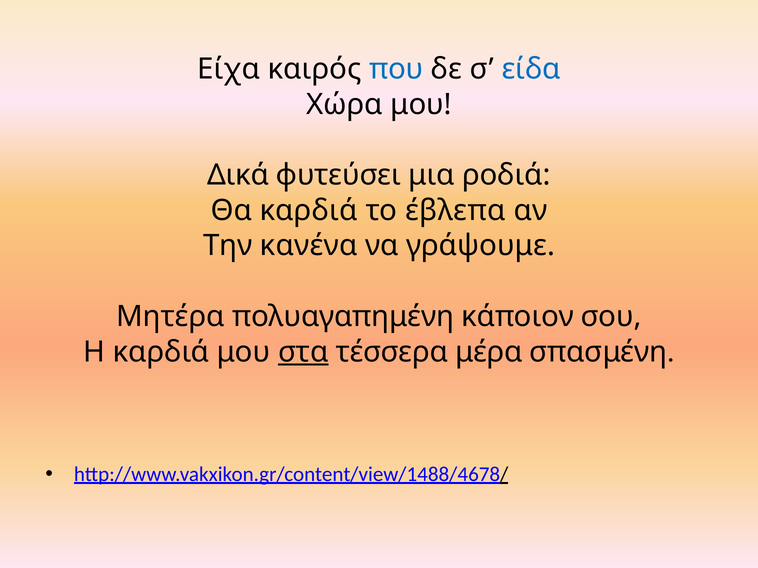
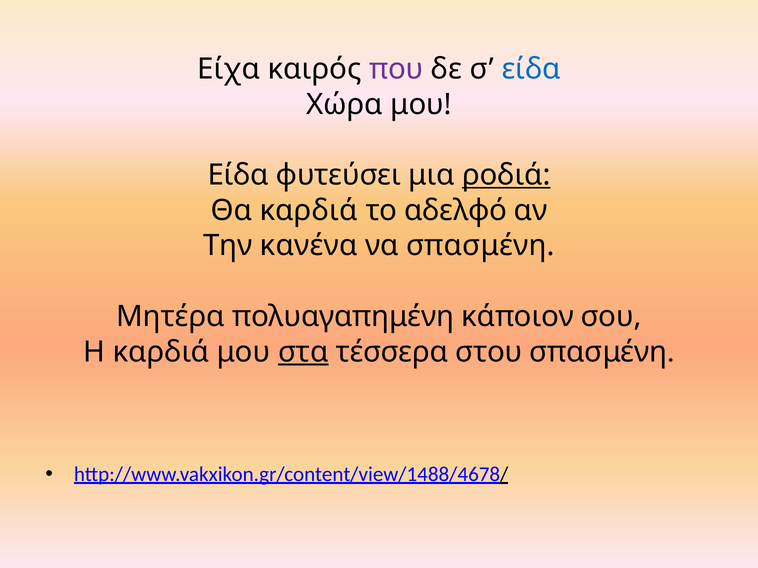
που colour: blue -> purple (396, 69)
Δικά: Δικά -> Είδα (238, 175)
ροδιά underline: none -> present (506, 175)
έβλεπα: έβλεπα -> αδελφό (456, 211)
να γράψουμε: γράψουμε -> σπασμένη (480, 246)
μέρα: μέρα -> στου (489, 352)
